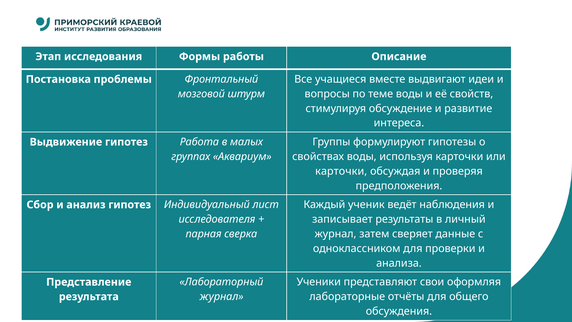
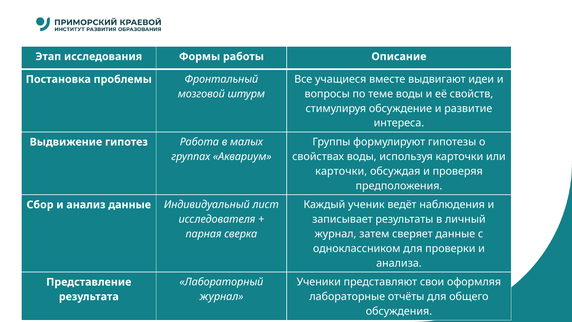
анализ гипотез: гипотез -> данные (130, 205)
